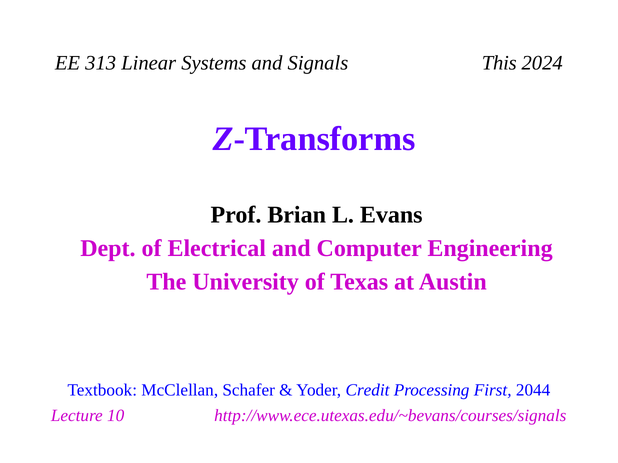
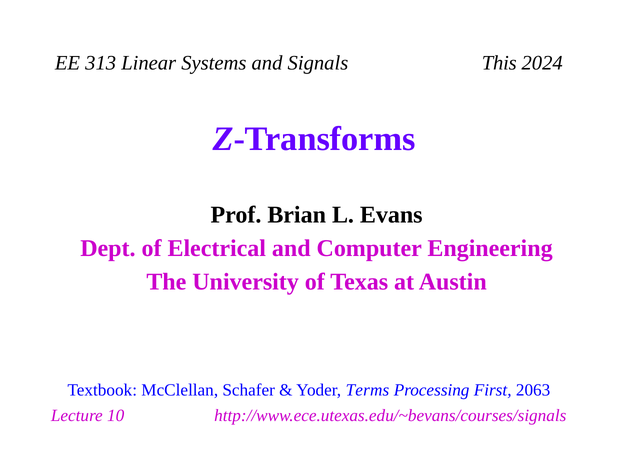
Credit: Credit -> Terms (367, 391)
2044: 2044 -> 2063 (533, 391)
